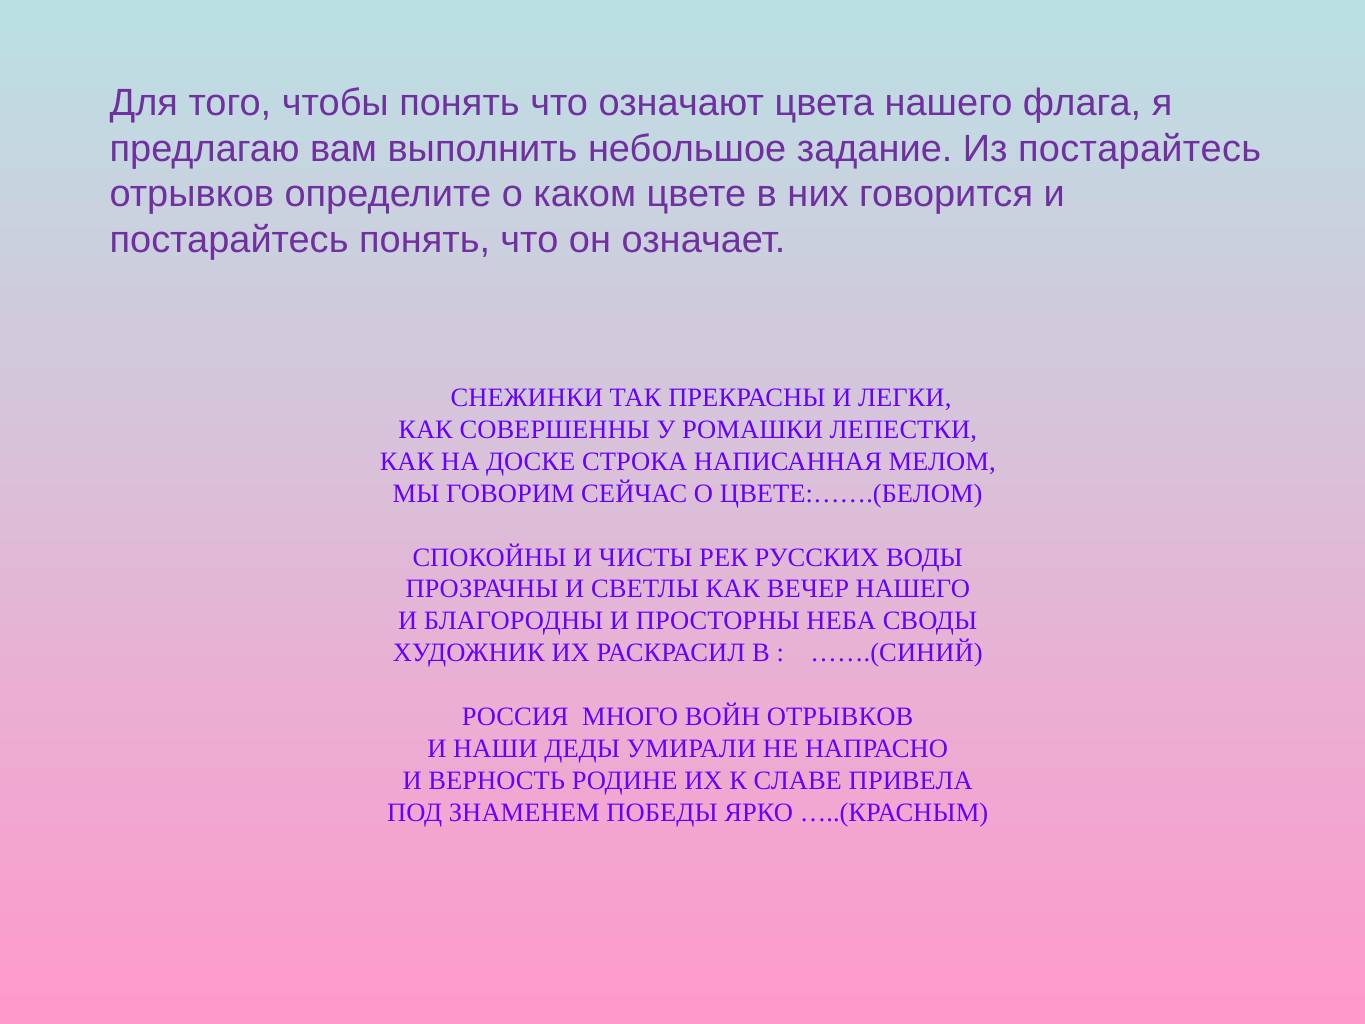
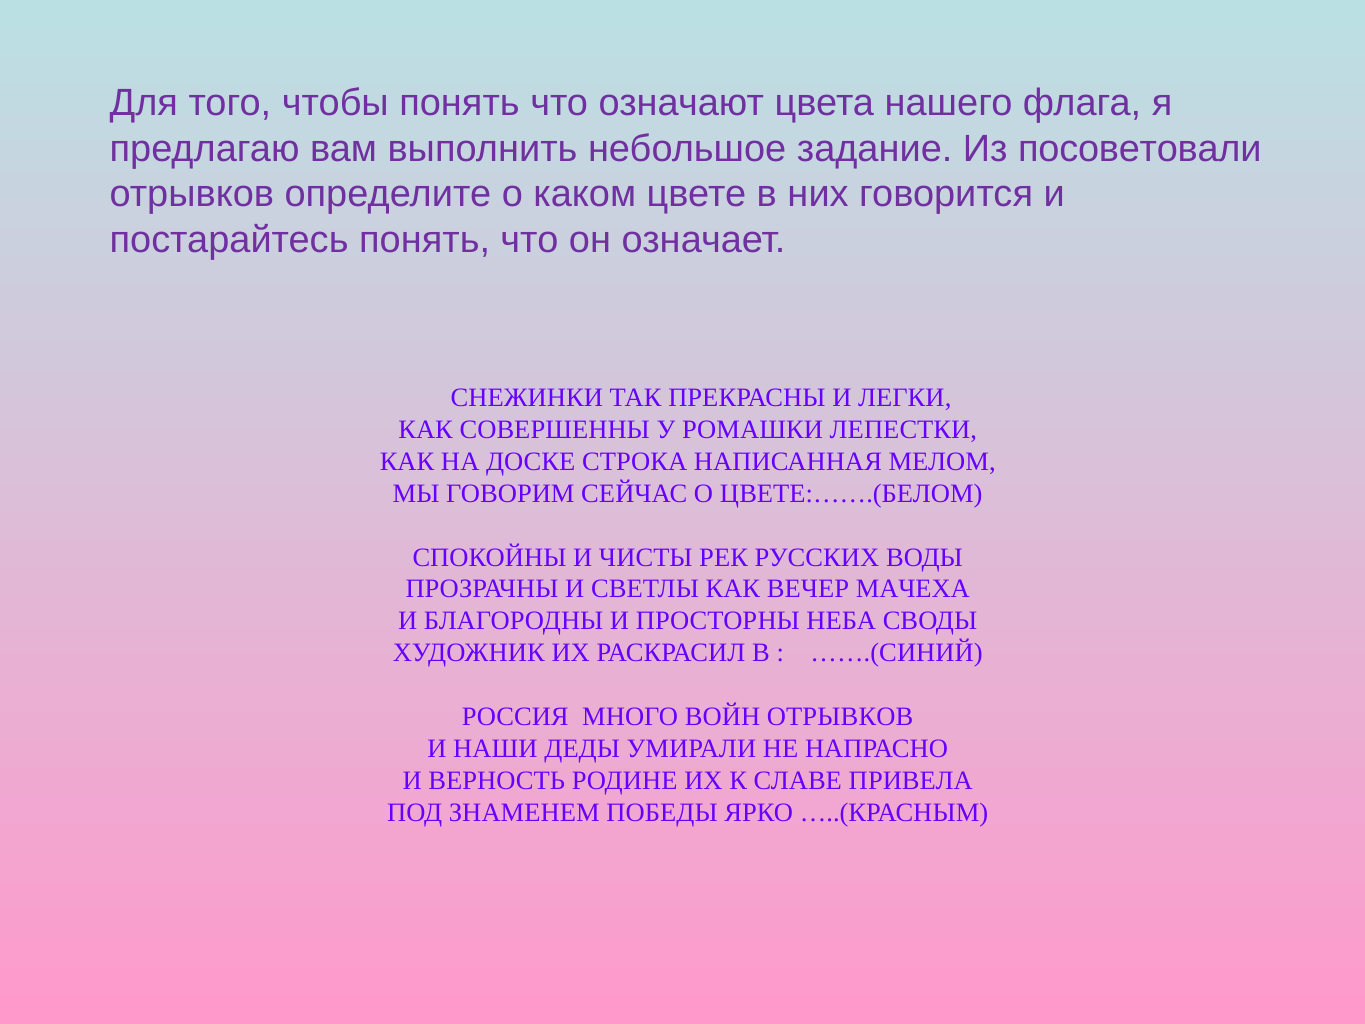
Из постарайтесь: постарайтесь -> посоветовали (1140, 149)
ВЕЧЕР НАШЕГО: НАШЕГО -> МАЧЕХА (913, 589)
